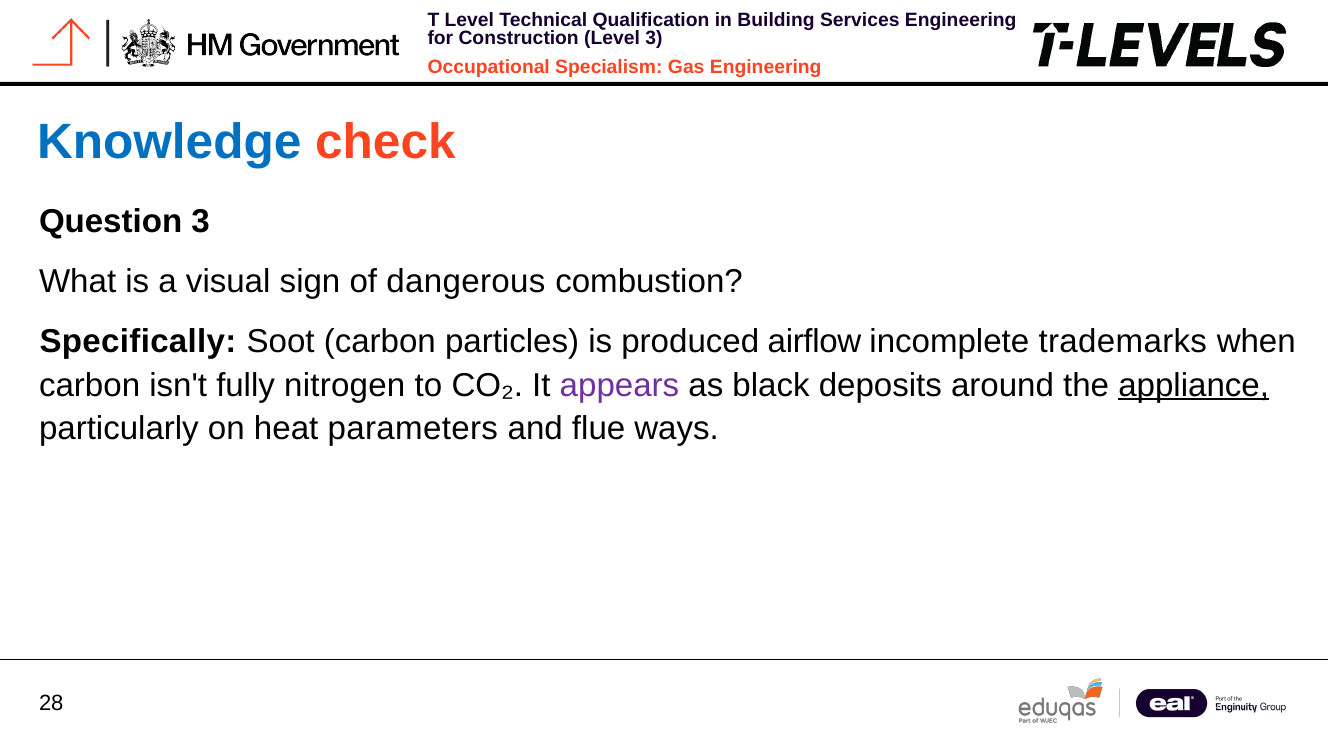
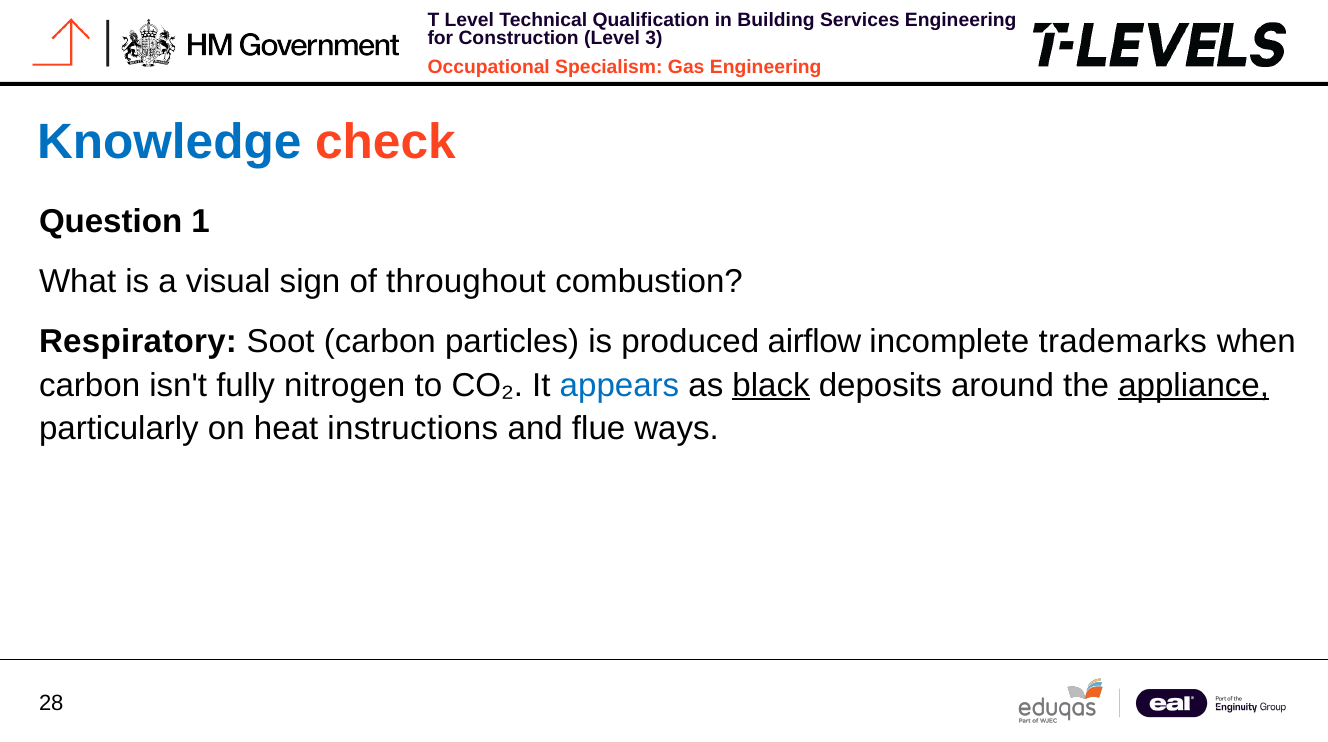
Question 3: 3 -> 1 (201, 221)
dangerous: dangerous -> throughout (466, 282)
Specifically: Specifically -> Respiratory (138, 342)
appears colour: purple -> blue (619, 385)
black underline: none -> present (771, 385)
parameters: parameters -> instructions (413, 429)
